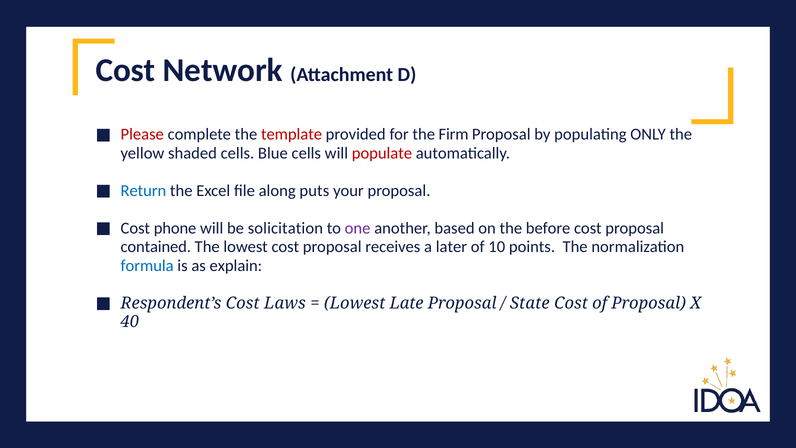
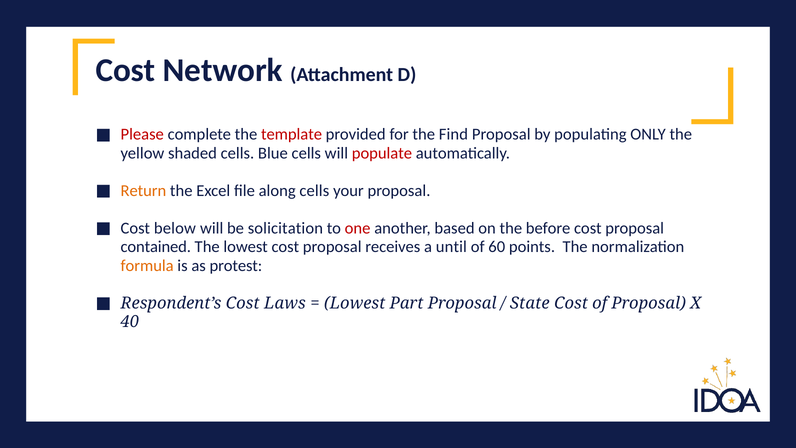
Firm: Firm -> Find (453, 134)
Return colour: blue -> orange (143, 191)
along puts: puts -> cells (314, 191)
phone: phone -> below (175, 228)
one colour: purple -> red (358, 228)
later: later -> until (451, 247)
10: 10 -> 60 (497, 247)
formula colour: blue -> orange (147, 266)
explain: explain -> protest (236, 266)
Late: Late -> Part (407, 303)
